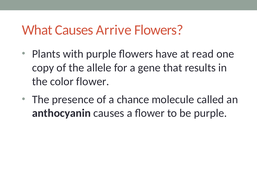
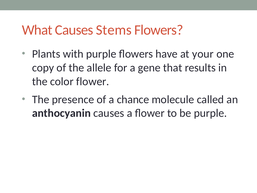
Arrive: Arrive -> Stems (114, 30)
read: read -> your (203, 54)
